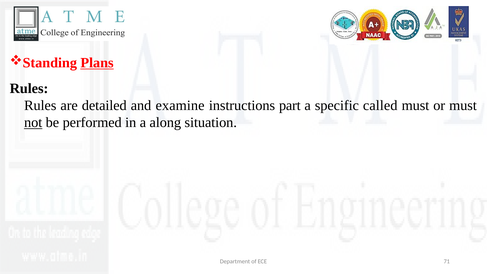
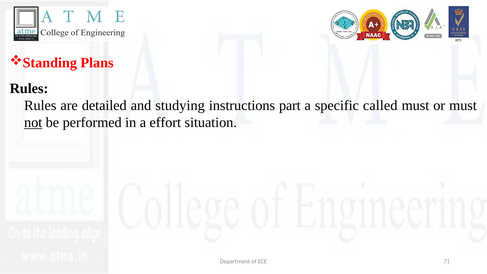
Plans underline: present -> none (97, 63)
examine: examine -> studying (180, 105)
along: along -> effort (165, 123)
